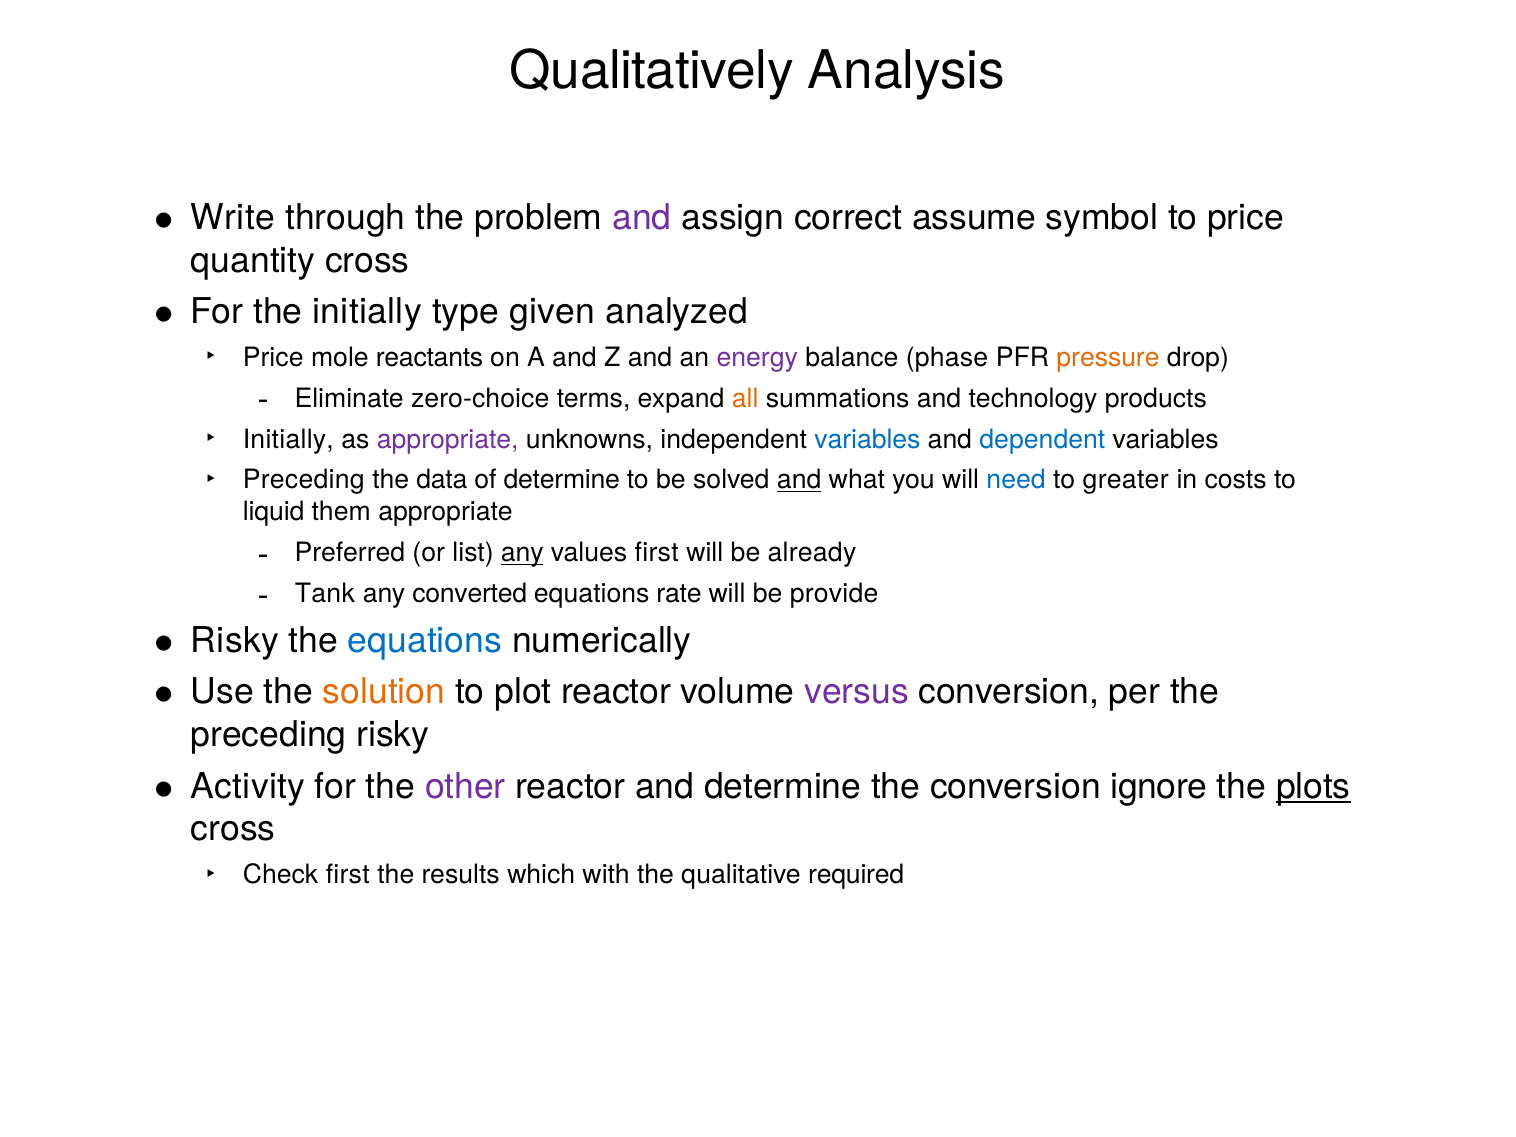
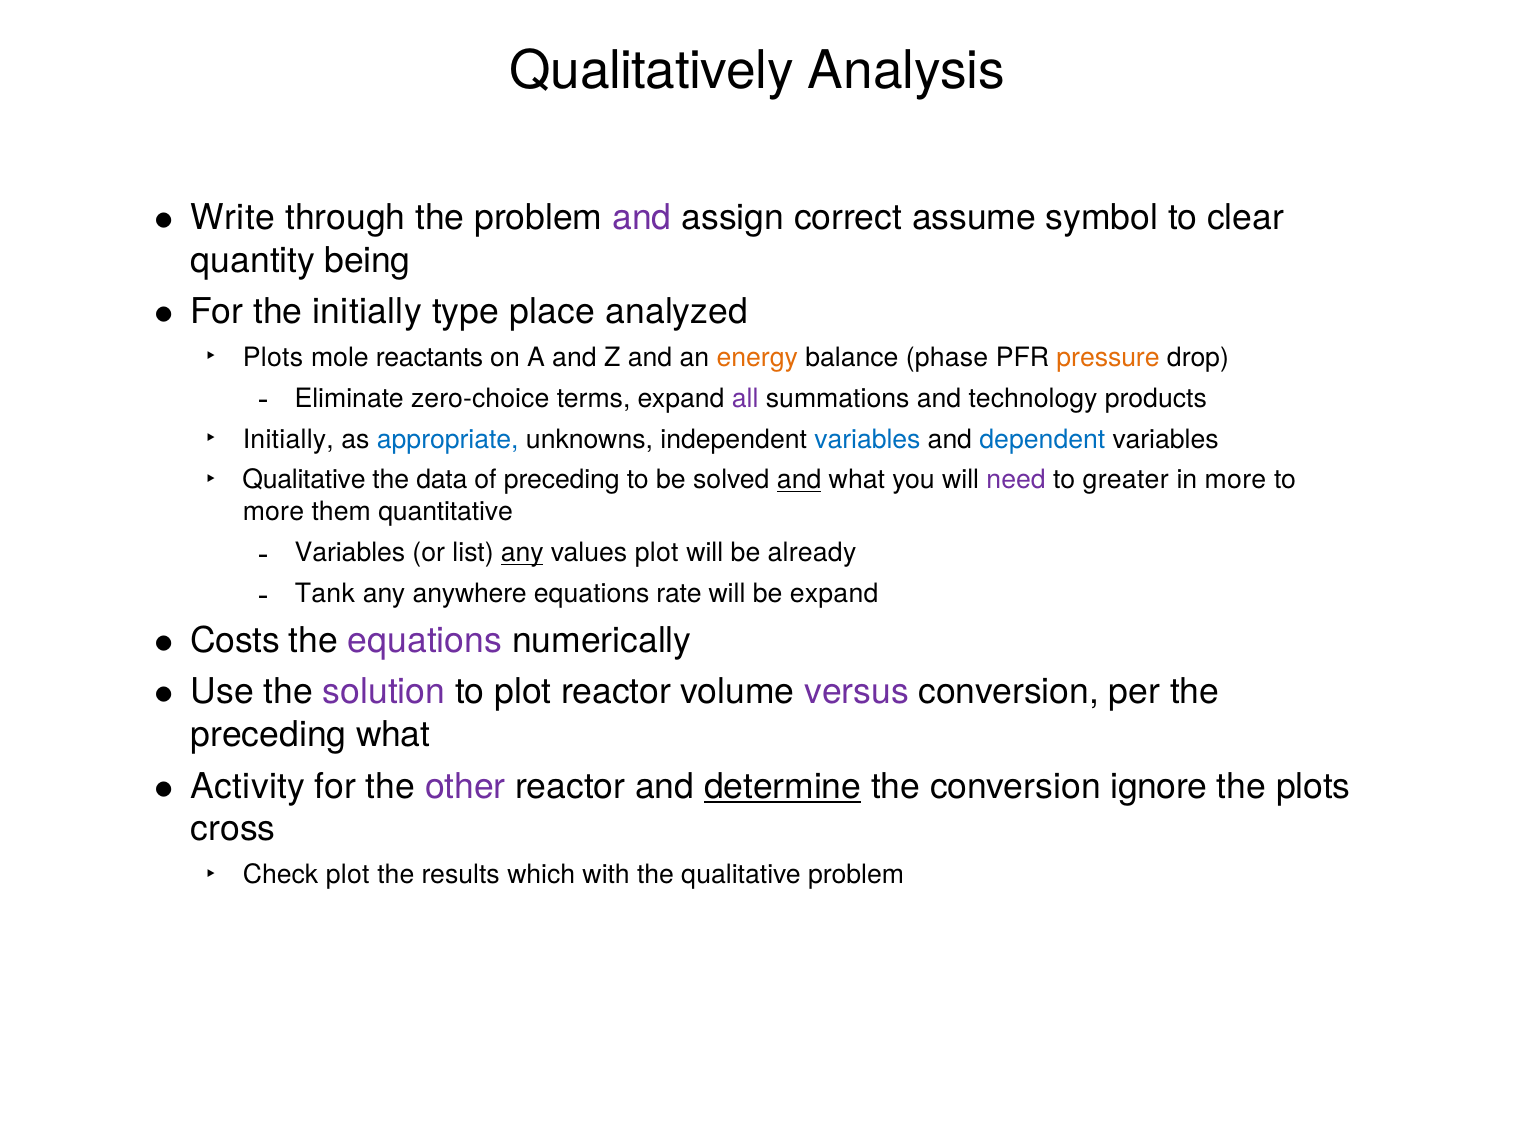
to price: price -> clear (1246, 218)
quantity cross: cross -> being (368, 260)
given: given -> place (552, 312)
Price: Price -> Plots (273, 357)
energy colour: purple -> orange (757, 357)
all colour: orange -> purple (745, 398)
appropriate colour: purple -> blue (448, 439)
Preceding: Preceding -> Qualitative (304, 480)
of determine: determine -> preceding (562, 480)
need colour: blue -> purple (1016, 480)
in costs: costs -> more (1235, 480)
liquid: liquid -> more (273, 512)
them appropriate: appropriate -> quantitative (446, 512)
Preferred: Preferred -> Variables (350, 553)
values first: first -> plot (657, 553)
converted: converted -> anywhere (470, 594)
be provide: provide -> expand (834, 594)
Risky: Risky -> Costs (235, 641)
equations colour: blue -> purple (425, 641)
solution colour: orange -> purple (384, 692)
preceding risky: risky -> what (393, 735)
determine underline: none -> present (783, 786)
plots underline: present -> none (1313, 786)
Check first: first -> plot (348, 875)
qualitative required: required -> problem (856, 875)
